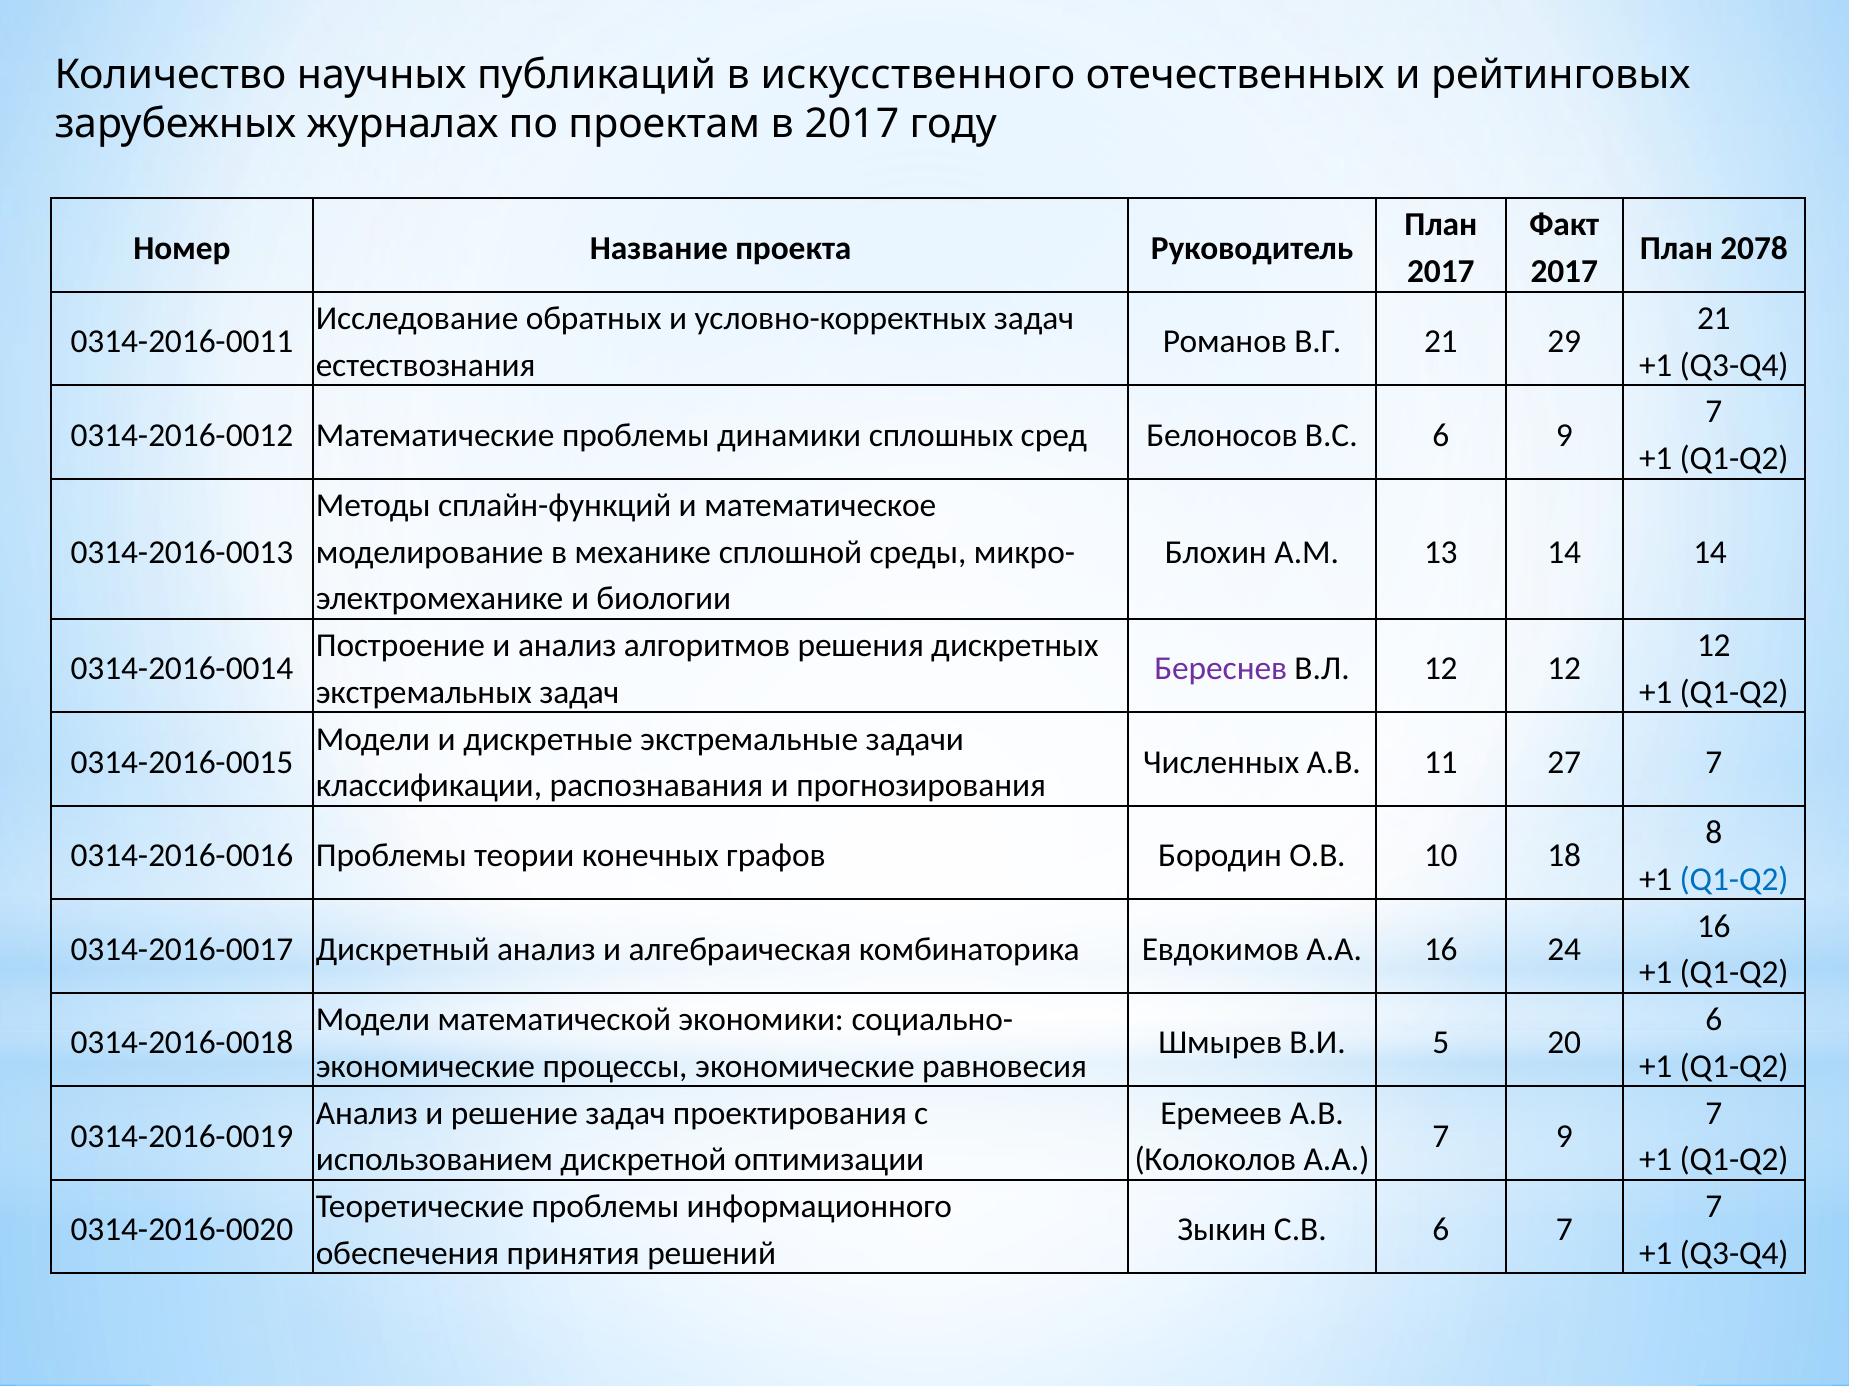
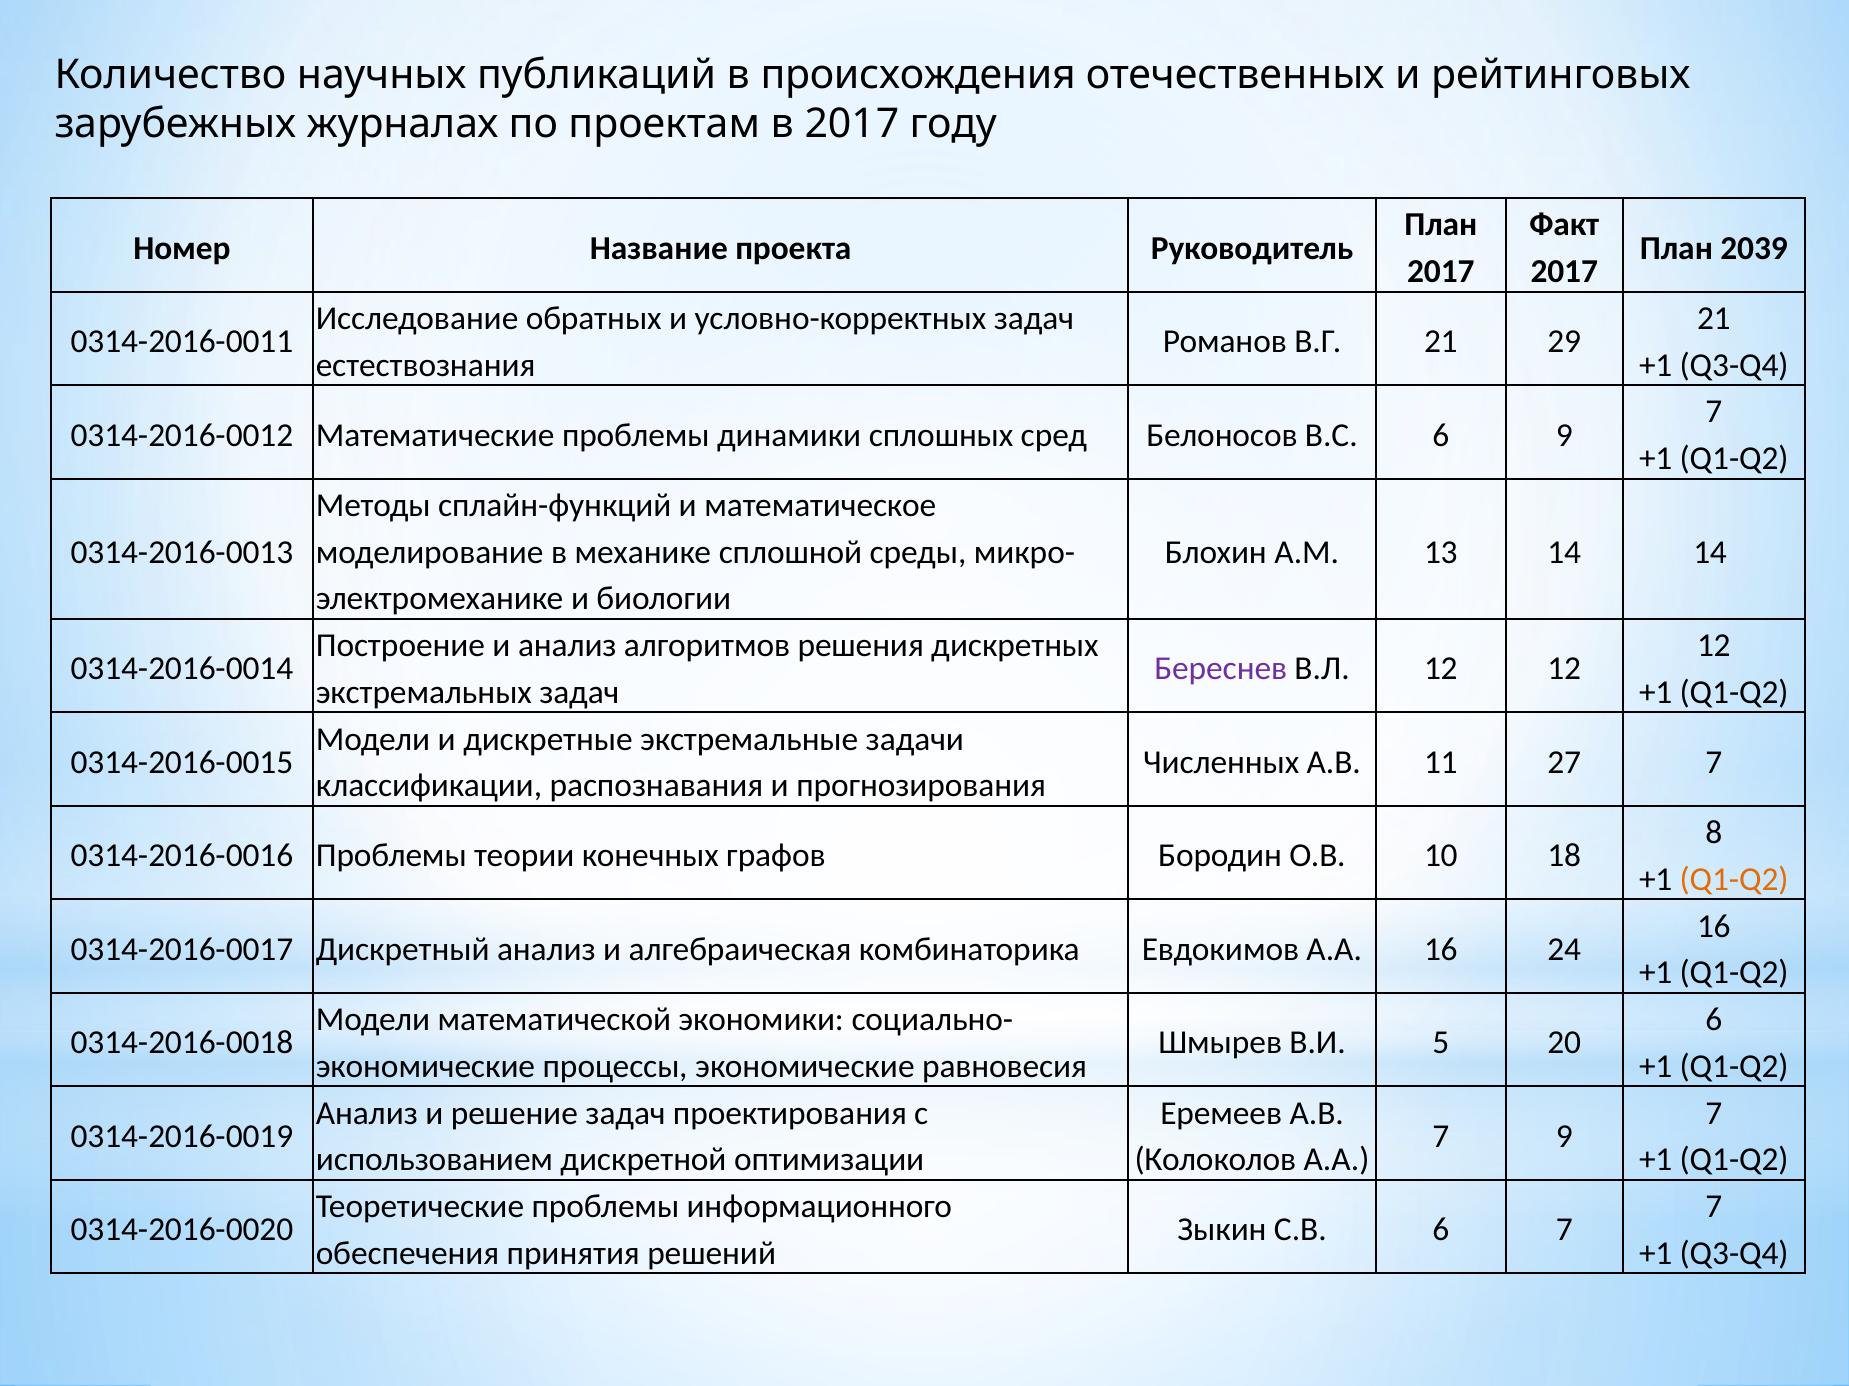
искусственного: искусственного -> происхождения (918, 75)
2078: 2078 -> 2039 (1754, 248)
Q1-Q2 colour: blue -> orange (1734, 880)
